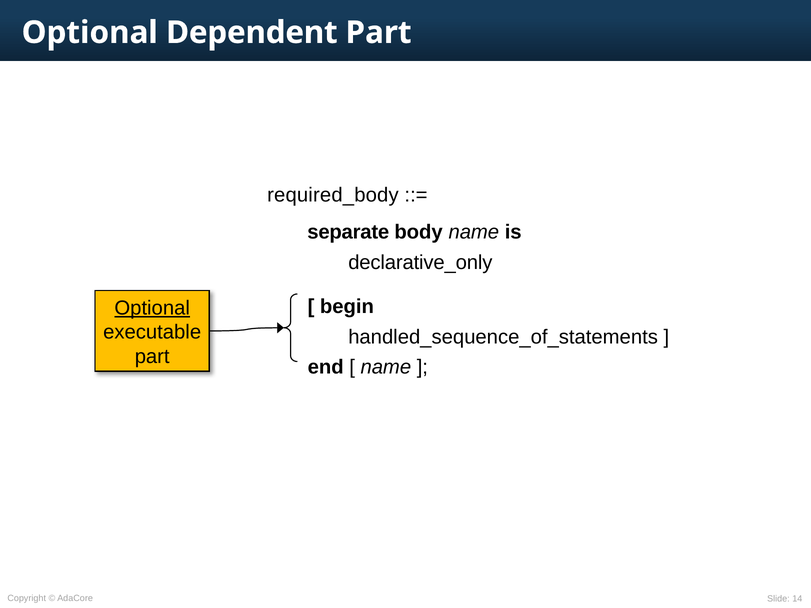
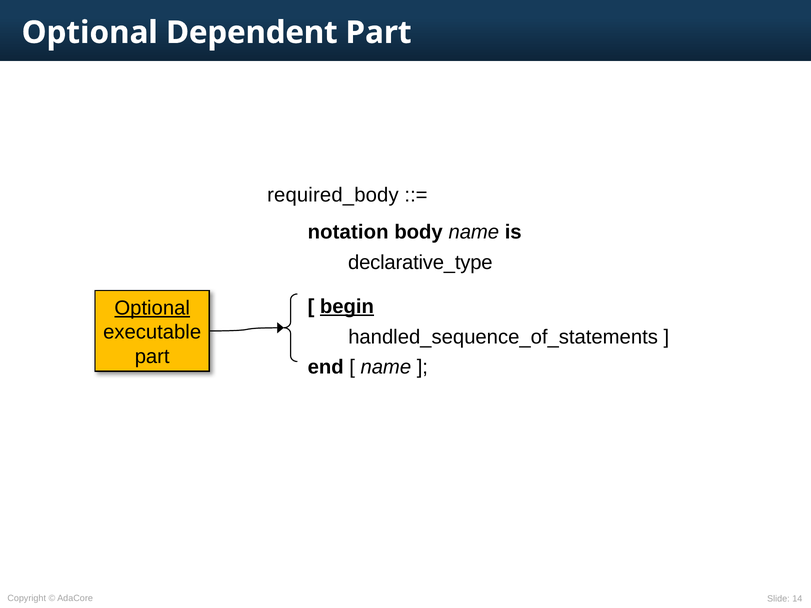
separate: separate -> notation (348, 232)
declarative_only: declarative_only -> declarative_type (420, 263)
begin underline: none -> present (347, 307)
